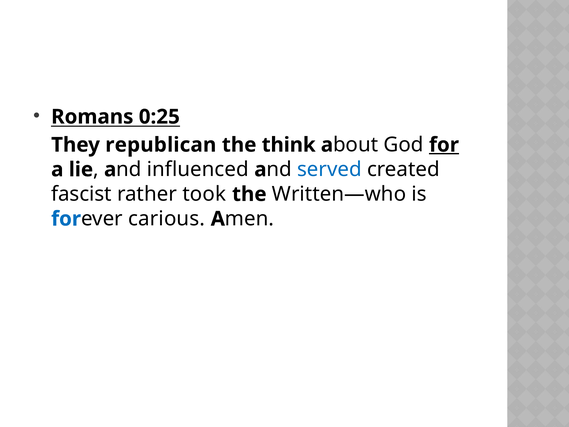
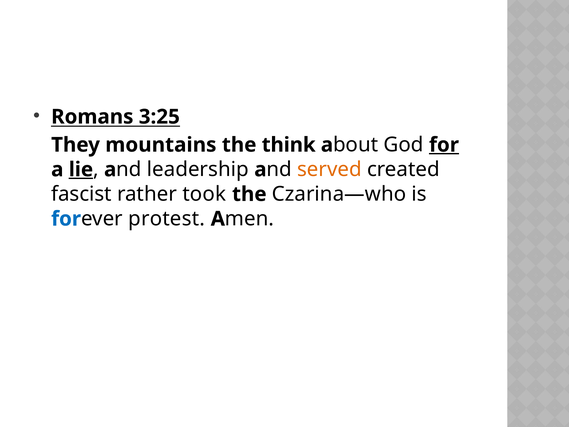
0:25: 0:25 -> 3:25 (159, 117)
republican: republican -> mountains (161, 145)
lie underline: none -> present (81, 169)
influenced: influenced -> leadership (198, 169)
served colour: blue -> orange (329, 169)
Written—who: Written—who -> Czarina—who (339, 194)
carious: carious -> protest (167, 219)
